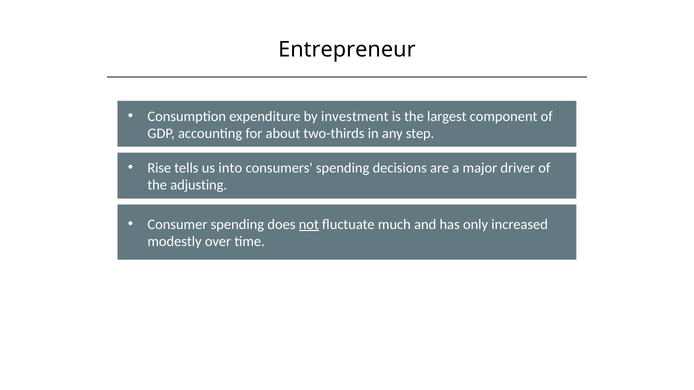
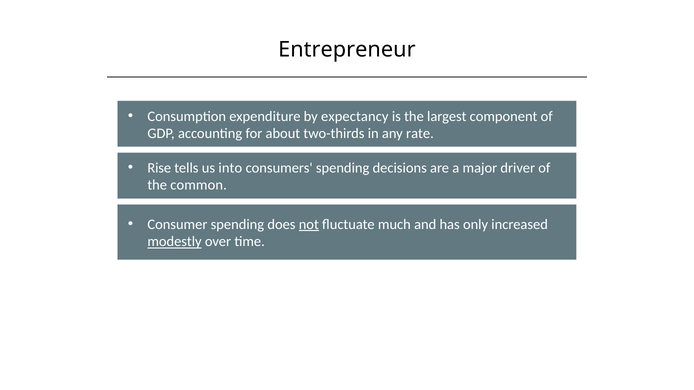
investment: investment -> expectancy (355, 116)
step: step -> rate (420, 134)
adjusting: adjusting -> common (199, 185)
modestly underline: none -> present (175, 242)
